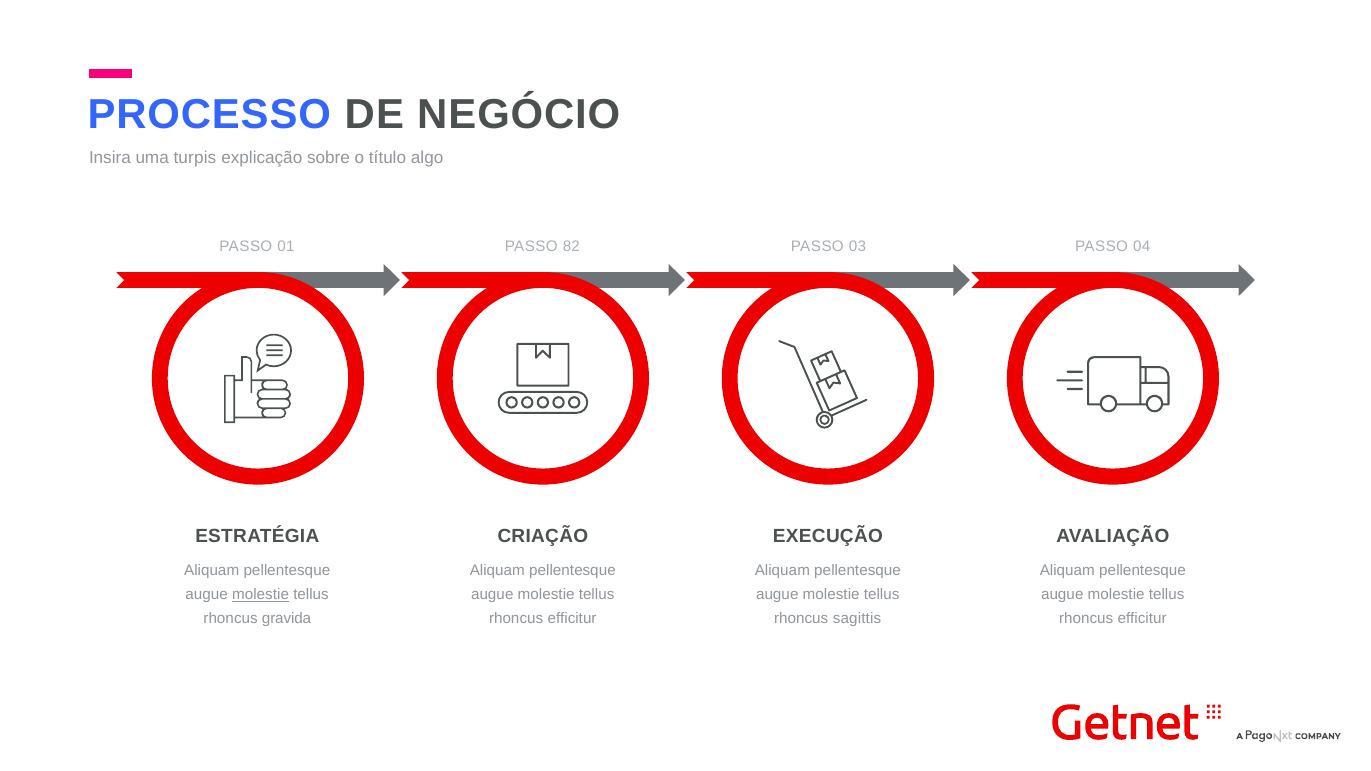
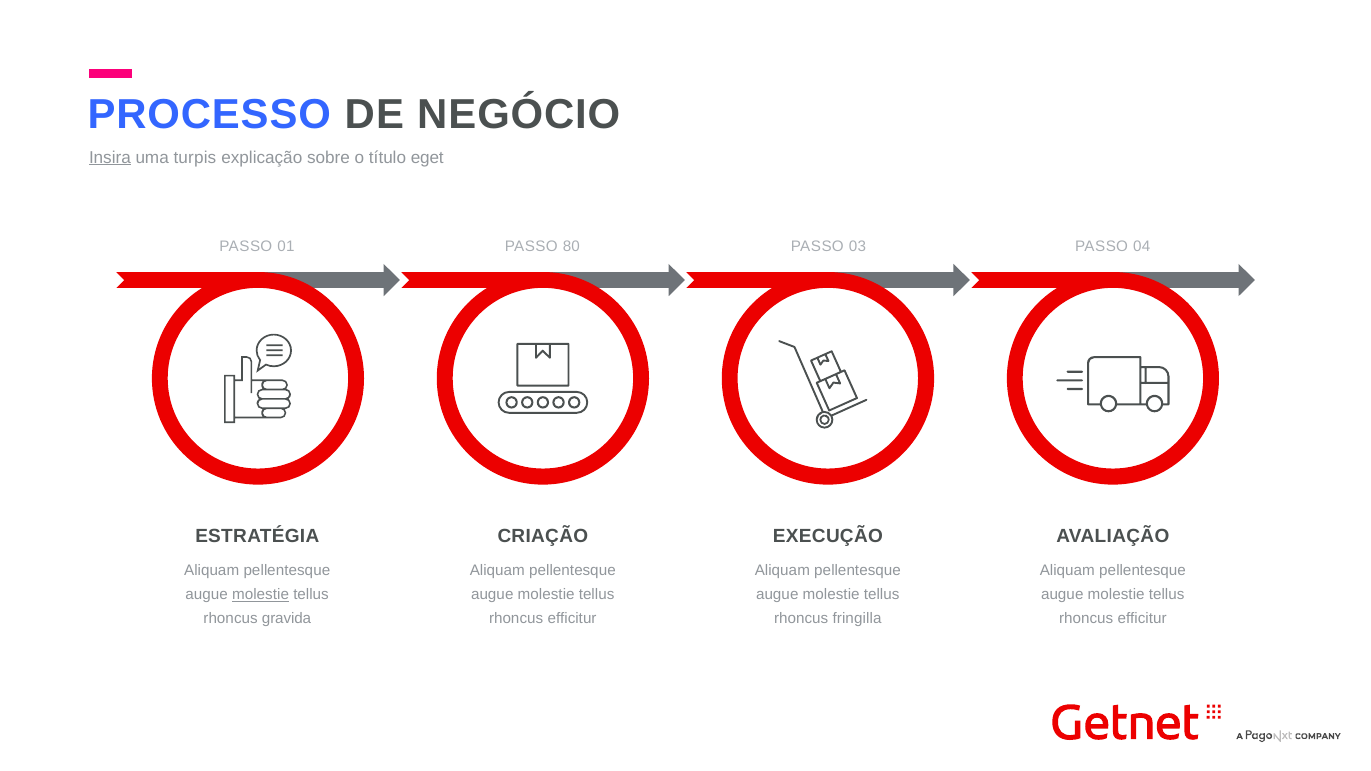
Insira underline: none -> present (110, 158)
algo: algo -> eget (427, 158)
82: 82 -> 80 (571, 247)
sagittis: sagittis -> fringilla (857, 618)
